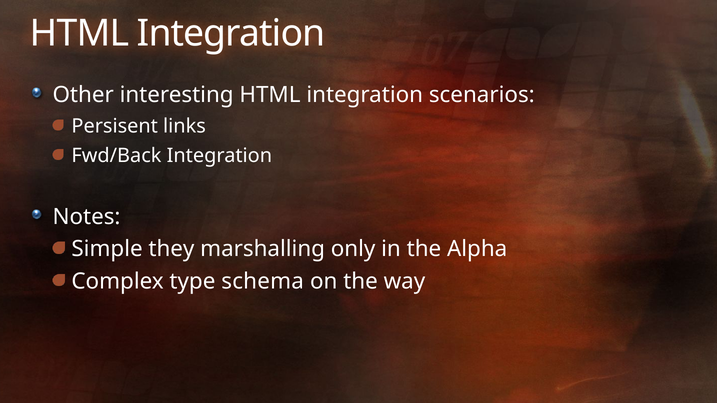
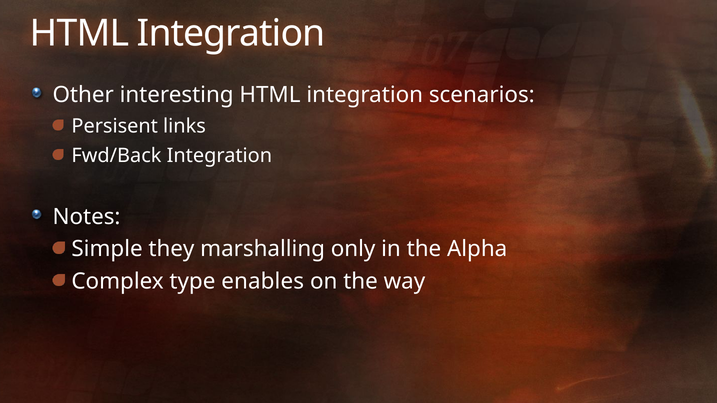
schema: schema -> enables (263, 282)
